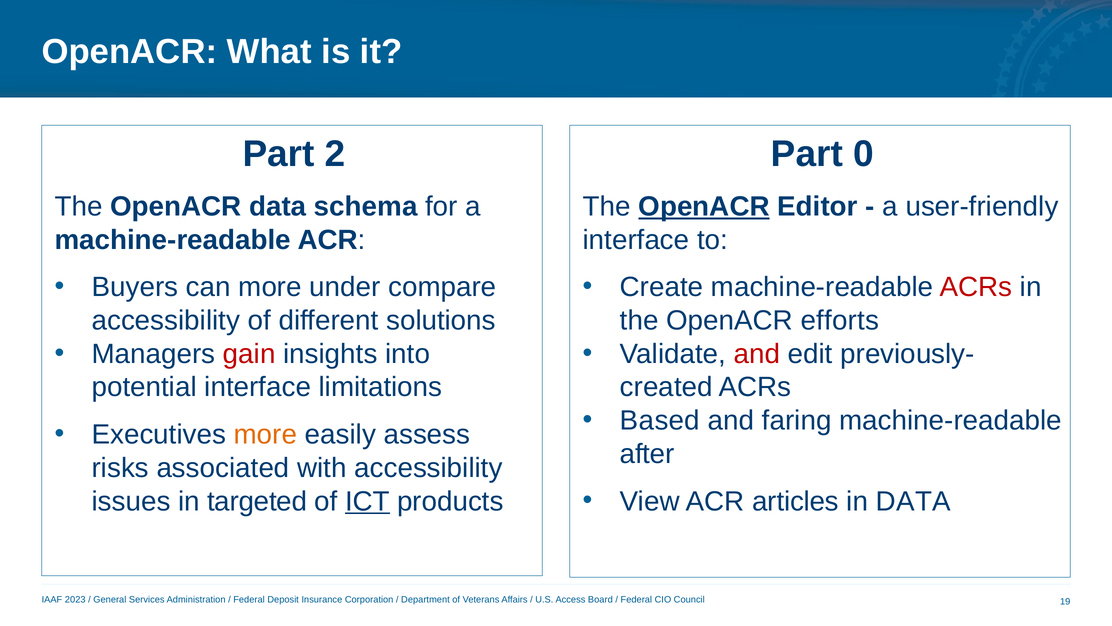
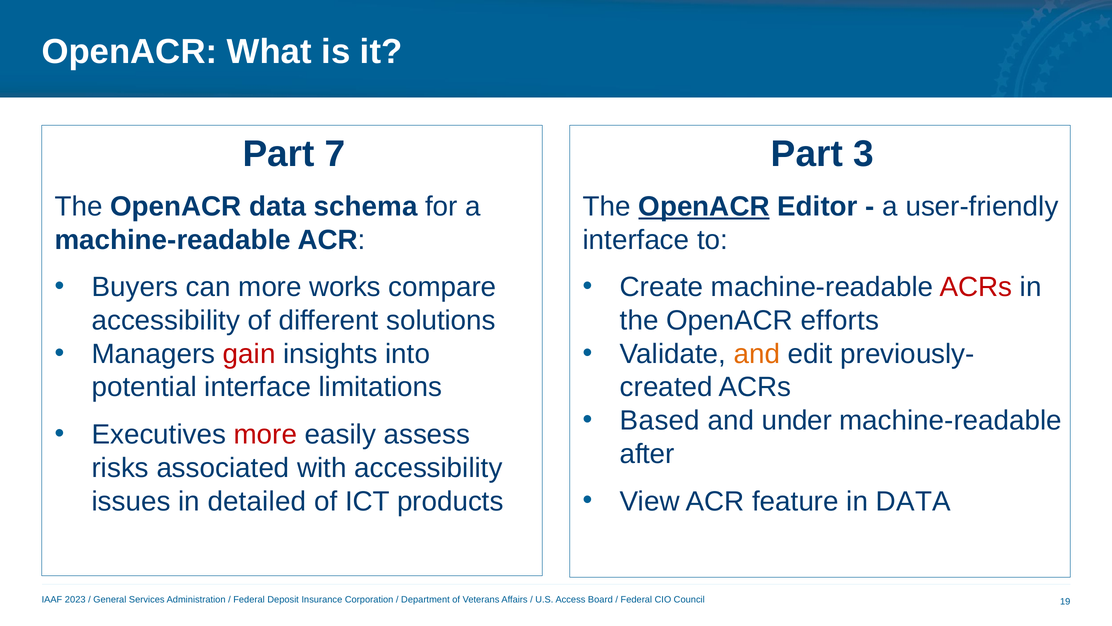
2: 2 -> 7 (335, 154)
0: 0 -> 3 (863, 154)
under: under -> works (345, 287)
and colour: red -> orange (757, 354)
faring: faring -> under (797, 420)
more colour: orange -> red (265, 434)
articles: articles -> feature (795, 501)
targeted: targeted -> detailed (257, 501)
ICT underline: present -> none (367, 501)
